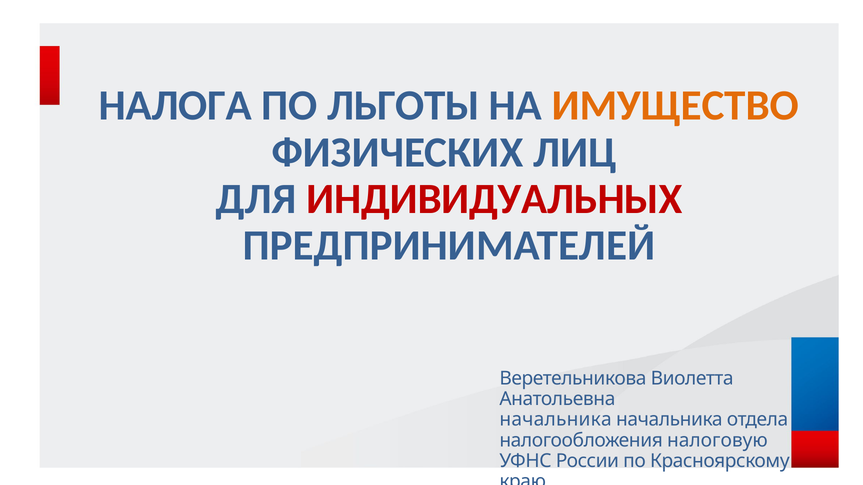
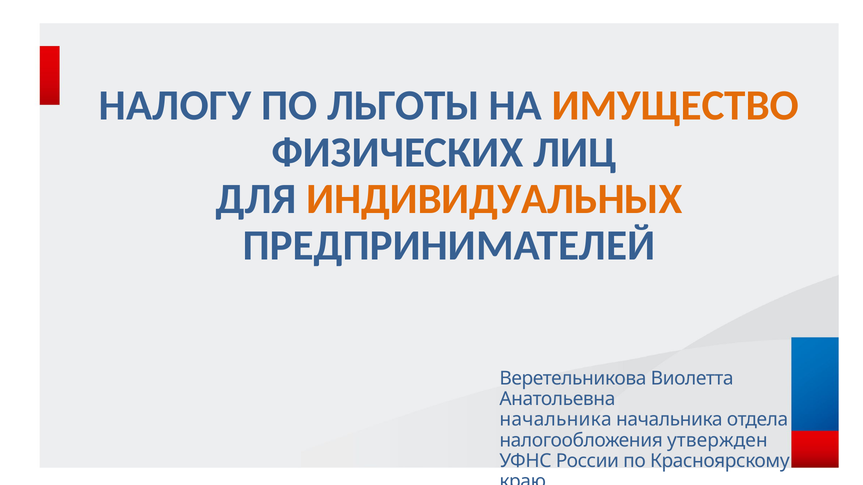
НАЛОГА: НАЛОГА -> НАЛОГУ (175, 106)
ИНДИВИДУАЛЬНЫХ colour: red -> orange (494, 199)
налоговую: налоговую -> утвержден (717, 441)
